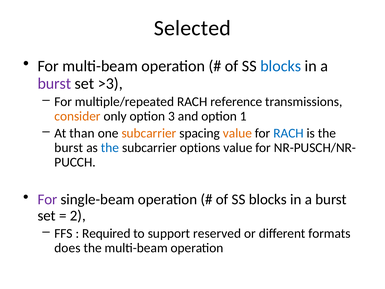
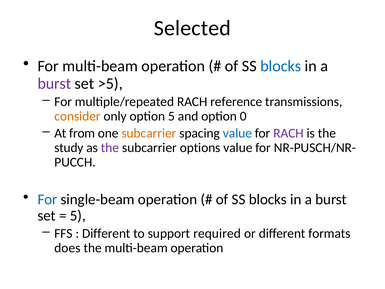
>3: >3 -> >5 (110, 83)
option 3: 3 -> 5 (172, 116)
1: 1 -> 0 (243, 116)
than: than -> from (82, 133)
value colour: orange -> blue (237, 133)
RACH colour: blue -> purple (289, 133)
burst: burst -> study (69, 148)
the colour: blue -> purple (110, 148)
For colour: purple -> blue (47, 199)
2: 2 -> 5 (78, 216)
Required: Required -> Different (106, 233)
reserved: reserved -> required (217, 233)
